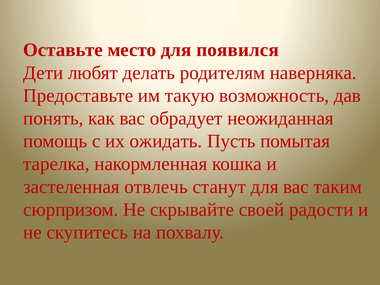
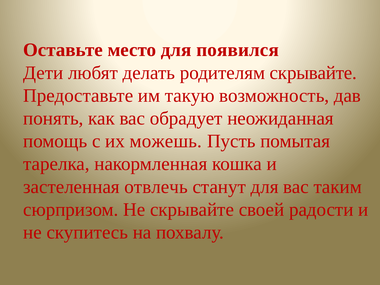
родителям наверняка: наверняка -> скрывайте (313, 73)
ожидать: ожидать -> можешь (166, 141)
